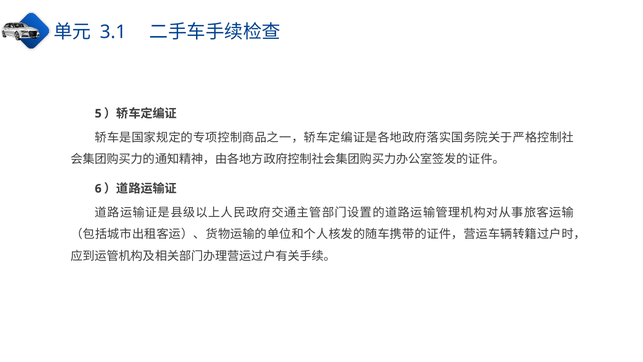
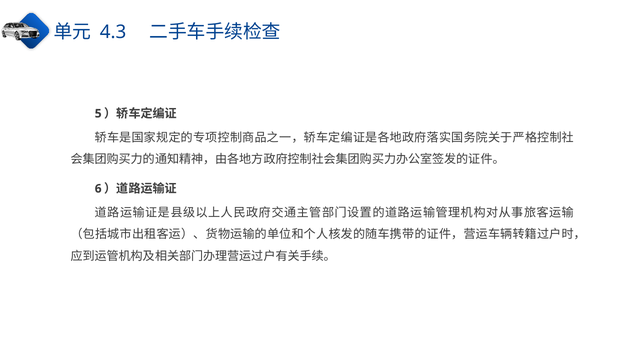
3.1: 3.1 -> 4.3 (113, 32)
